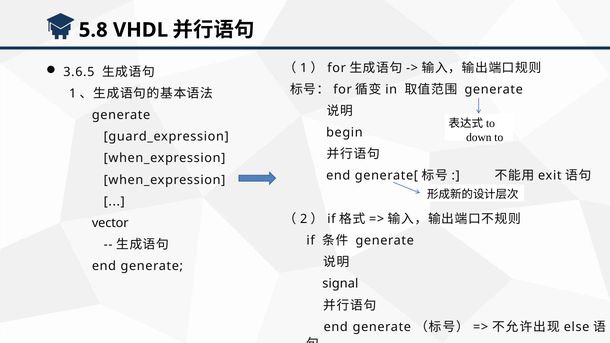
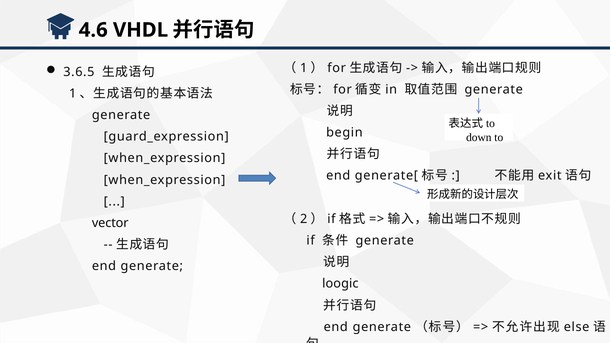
5.8: 5.8 -> 4.6 (93, 30)
signal: signal -> loogic (340, 284)
